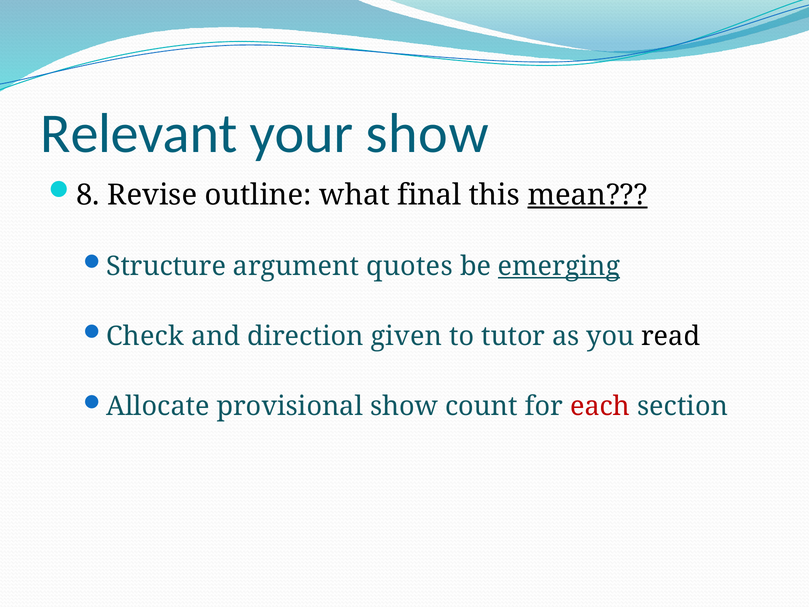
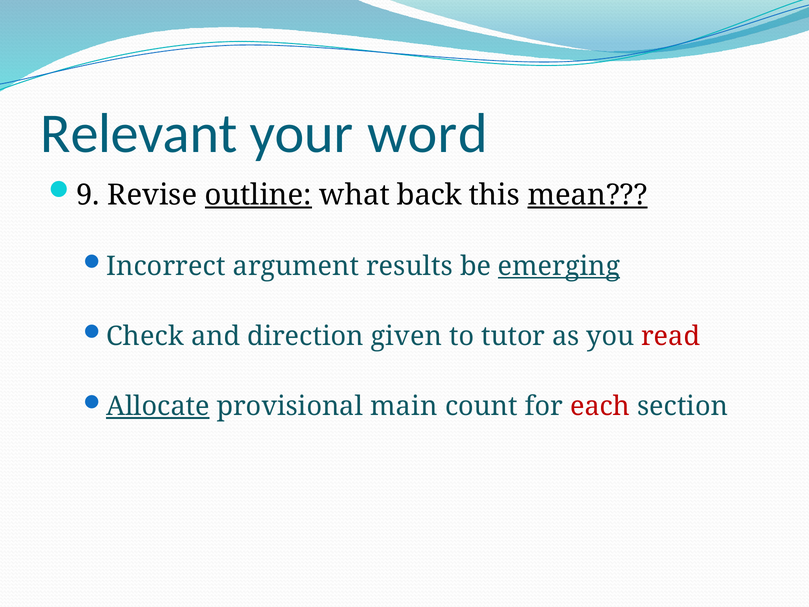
your show: show -> word (427, 134)
8: 8 -> 9 (88, 195)
outline underline: none -> present (258, 195)
final: final -> back (429, 195)
Structure: Structure -> Incorrect (166, 266)
quotes: quotes -> results (410, 266)
read colour: black -> red (671, 336)
Allocate underline: none -> present (158, 406)
provisional show: show -> main (404, 406)
